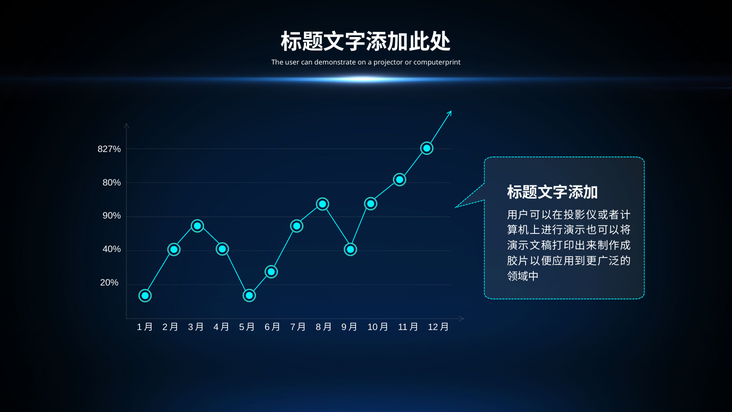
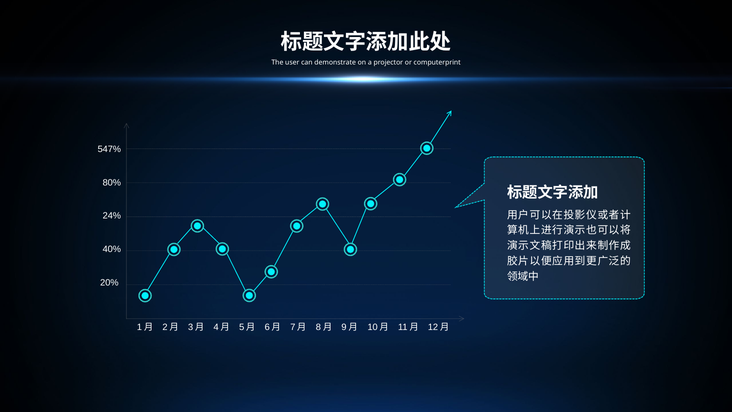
827%: 827% -> 547% (109, 149)
90%: 90% -> 24% (112, 216)
